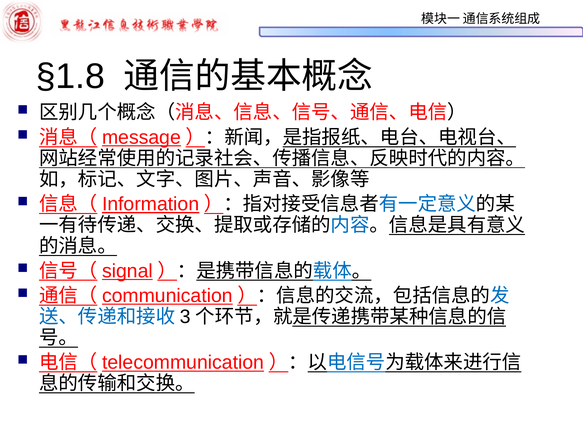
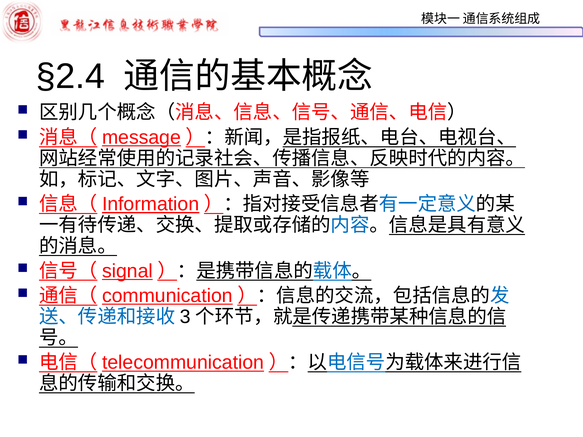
§1.8: §1.8 -> §2.4 (70, 77)
